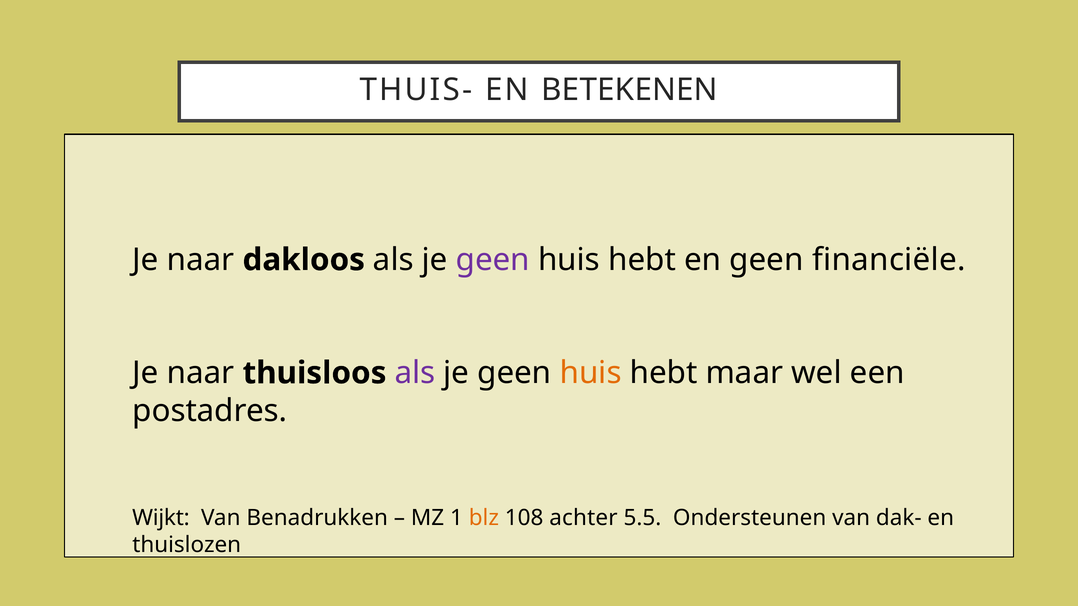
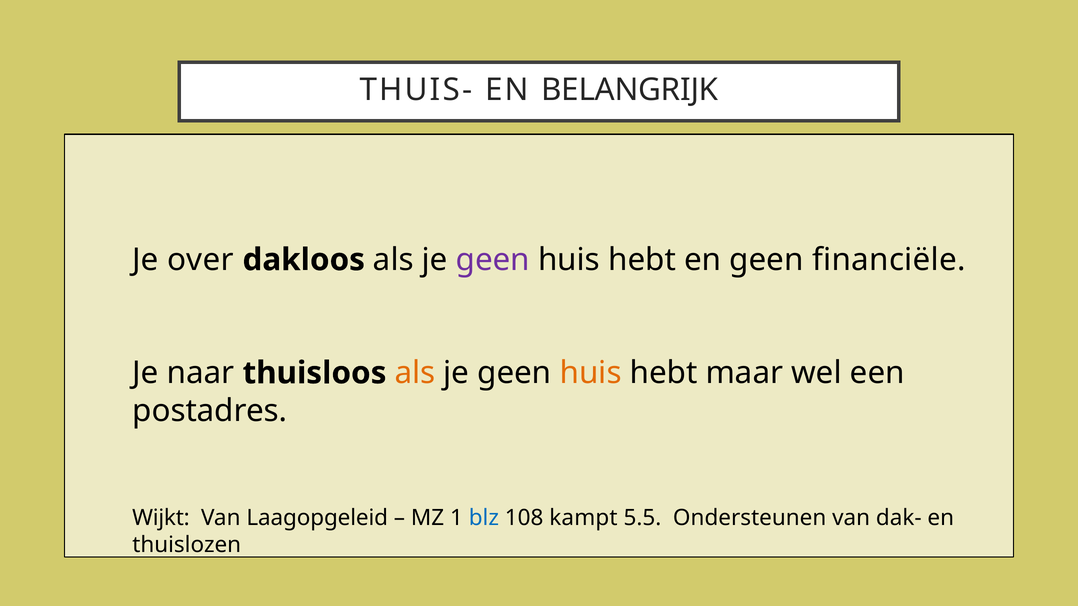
BETEKENEN: BETEKENEN -> BELANGRIJK (630, 90)
naar: naar -> over (200, 260)
als colour: purple -> orange (415, 373)
Benadrukken: Benadrukken -> Laagopgeleid (317, 518)
blz colour: orange -> blue (484, 518)
achter: achter -> kampt (583, 518)
